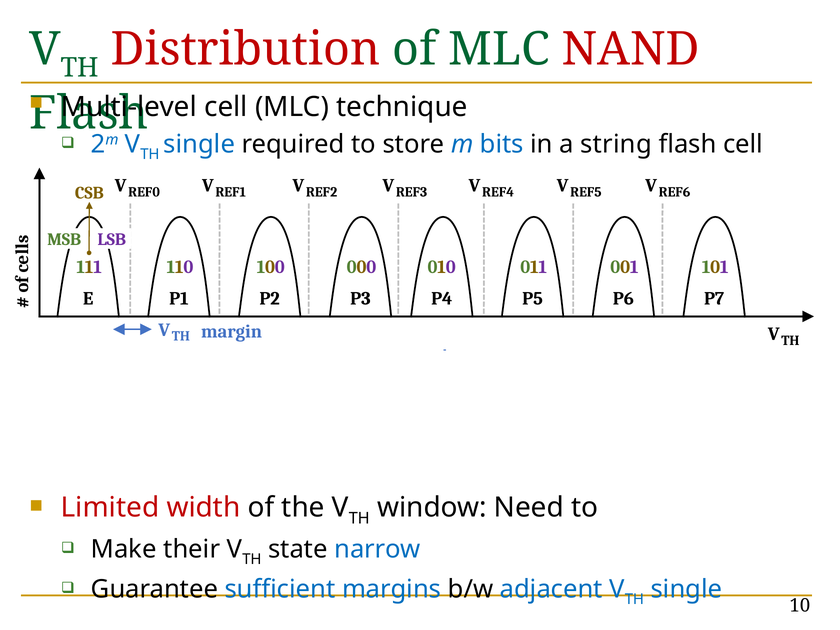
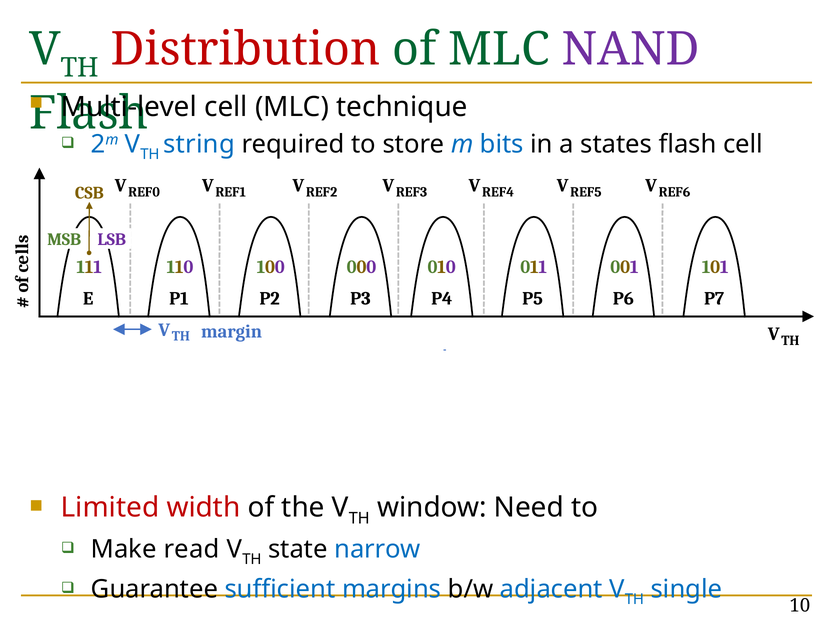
NAND colour: red -> purple (631, 49)
single: single -> string (199, 144)
string: string -> states (616, 144)
their: their -> read (192, 549)
